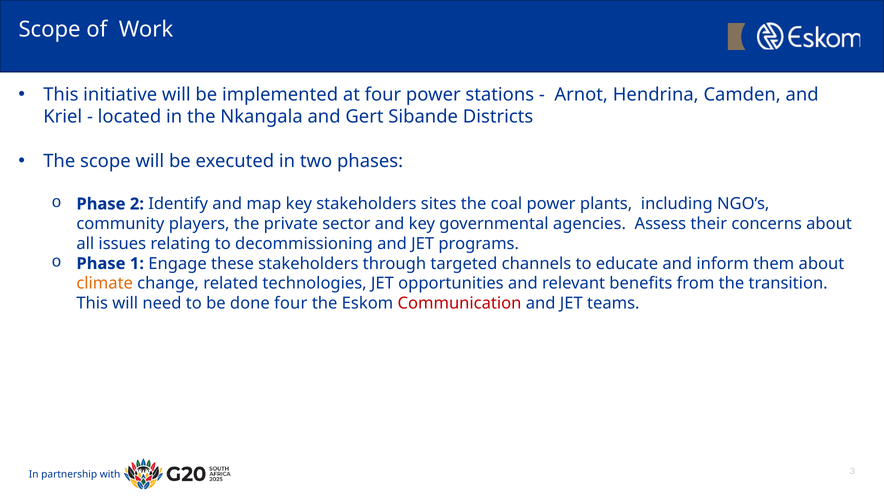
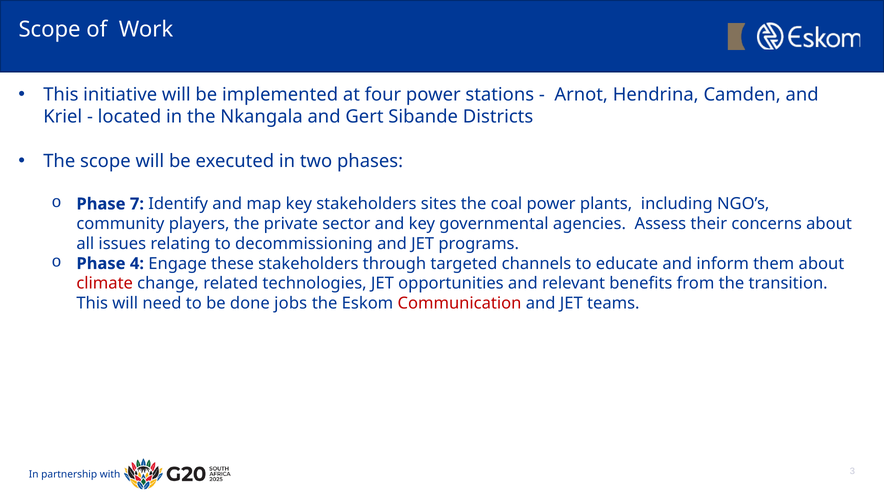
2: 2 -> 7 (137, 204)
1: 1 -> 4 (137, 264)
climate colour: orange -> red (105, 284)
done four: four -> jobs (291, 304)
